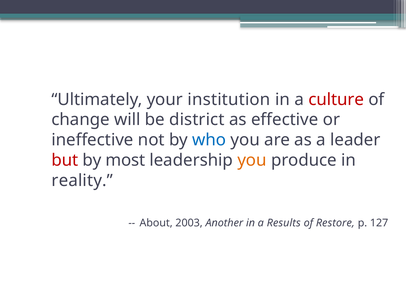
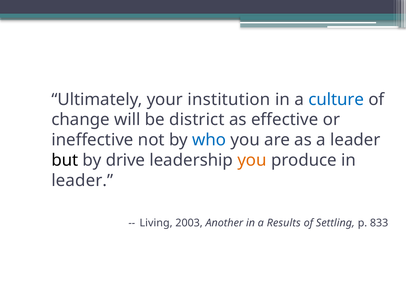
culture colour: red -> blue (336, 100)
but colour: red -> black (65, 161)
most: most -> drive (125, 161)
reality: reality -> leader (82, 181)
About: About -> Living (156, 223)
Restore: Restore -> Settling (335, 223)
127: 127 -> 833 (379, 223)
